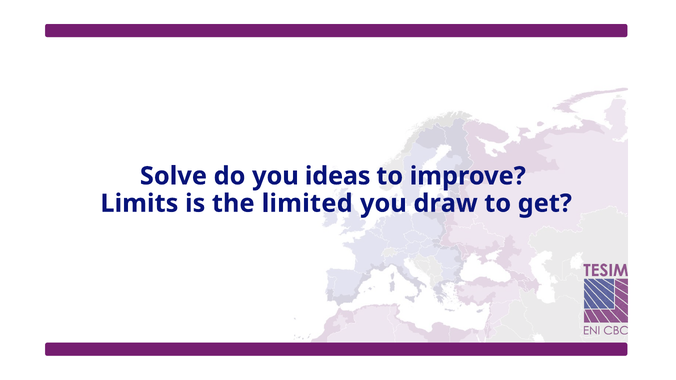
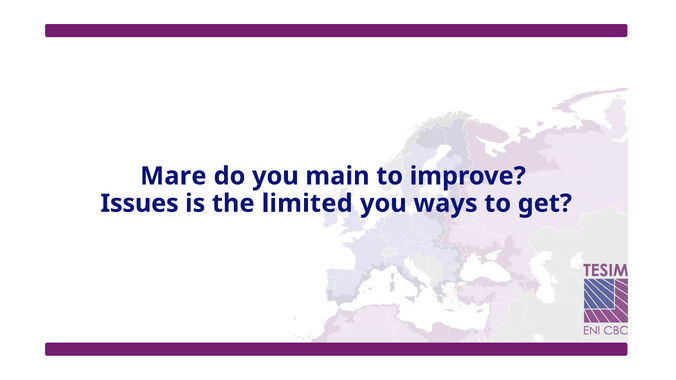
Solve: Solve -> Mare (173, 176)
ideas: ideas -> main (338, 176)
Limits: Limits -> Issues (140, 204)
draw: draw -> ways (446, 204)
